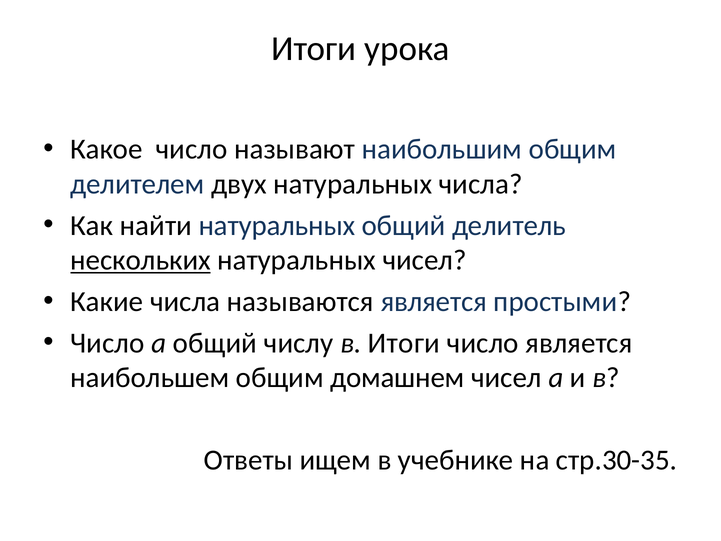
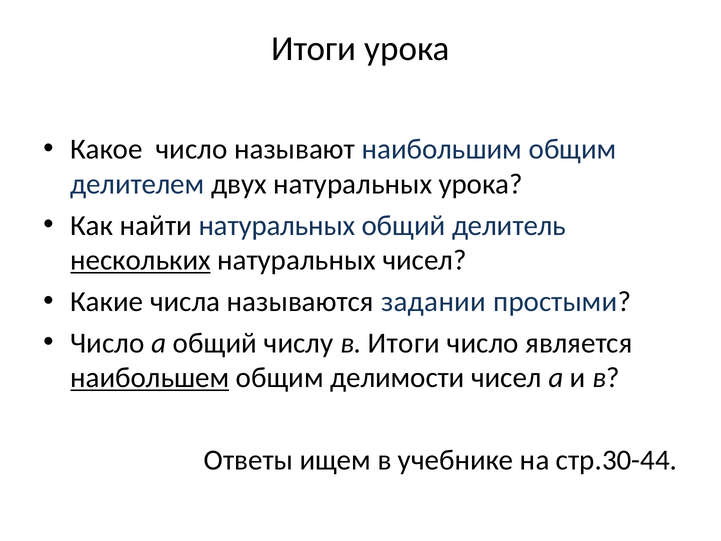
натуральных числа: числа -> урока (481, 184)
называются является: является -> задании (434, 301)
наибольшем underline: none -> present (150, 378)
домашнем: домашнем -> делимости (397, 378)
стр.30-35: стр.30-35 -> стр.30-44 (617, 460)
